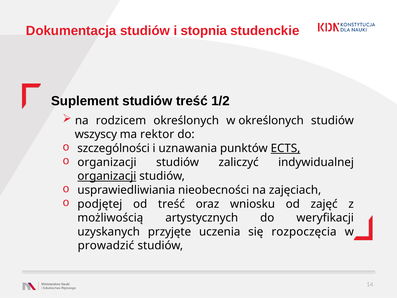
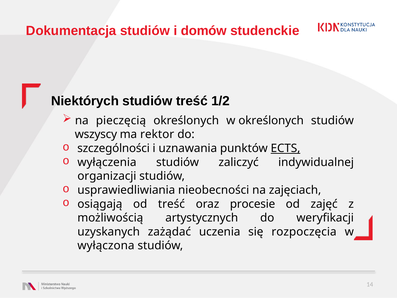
stopnia: stopnia -> domów (204, 31)
Suplement: Suplement -> Niektórych (85, 101)
rodzicem: rodzicem -> pieczęcią (121, 120)
organizacji: organizacji -> wyłączenia (107, 162)
organizacji underline: present -> none (107, 176)
podjętej: podjętej -> osiągają (100, 204)
wniosku: wniosku -> procesie (253, 204)
przyjęte: przyjęte -> zażądać (169, 232)
prowadzić: prowadzić -> wyłączona (106, 245)
